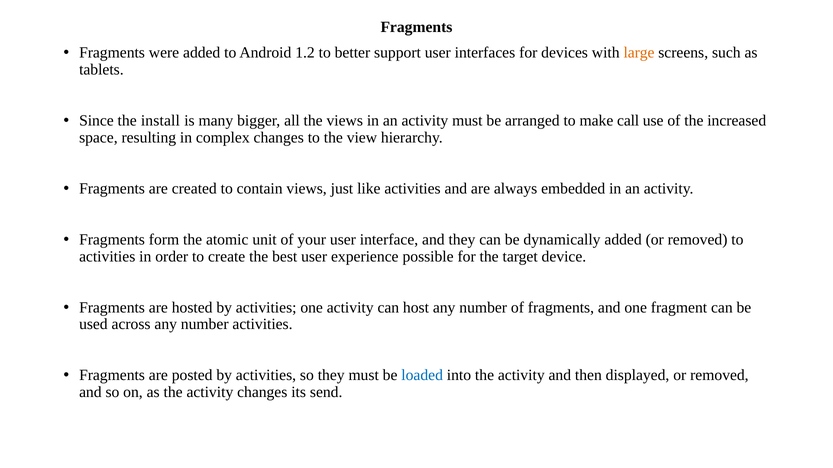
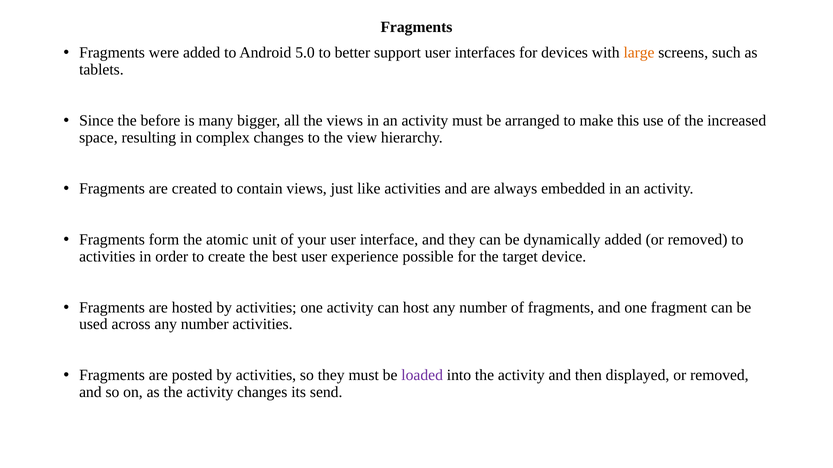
1.2: 1.2 -> 5.0 (305, 53)
install: install -> before (160, 121)
call: call -> this (628, 121)
loaded colour: blue -> purple (422, 376)
